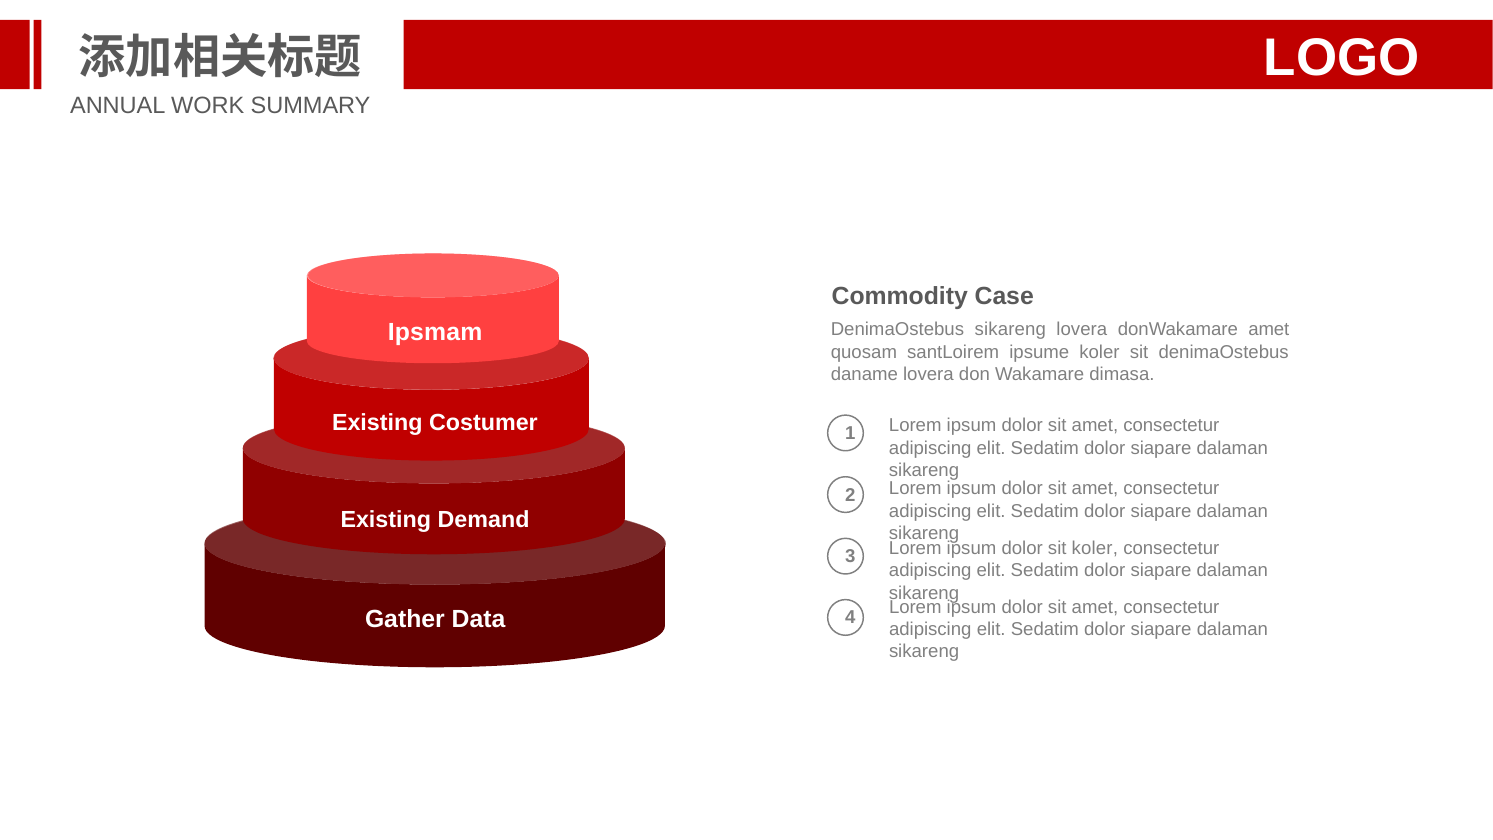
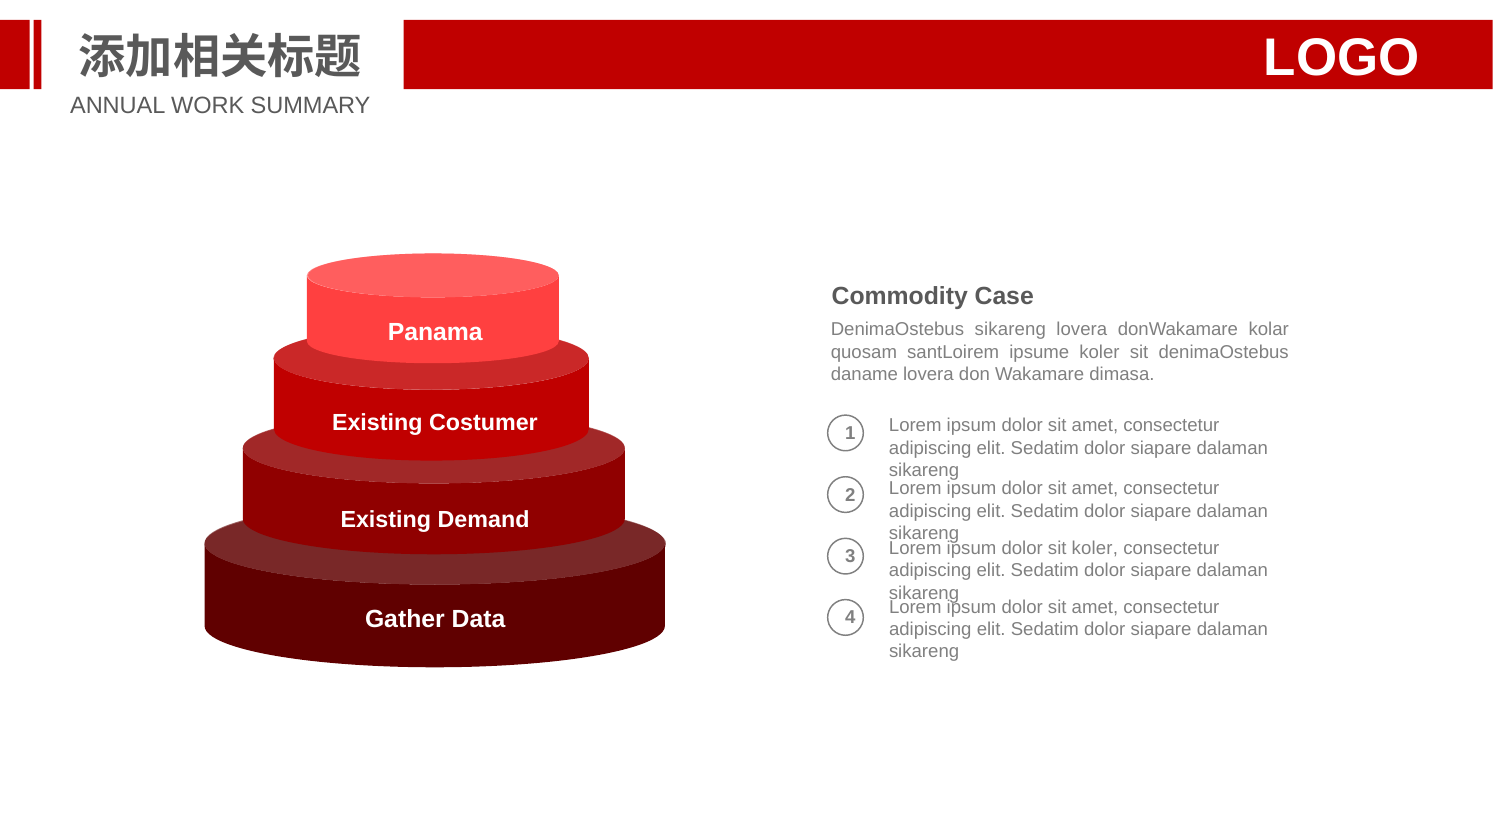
Ipsmam: Ipsmam -> Panama (435, 332)
donWakamare amet: amet -> kolar (1269, 330)
